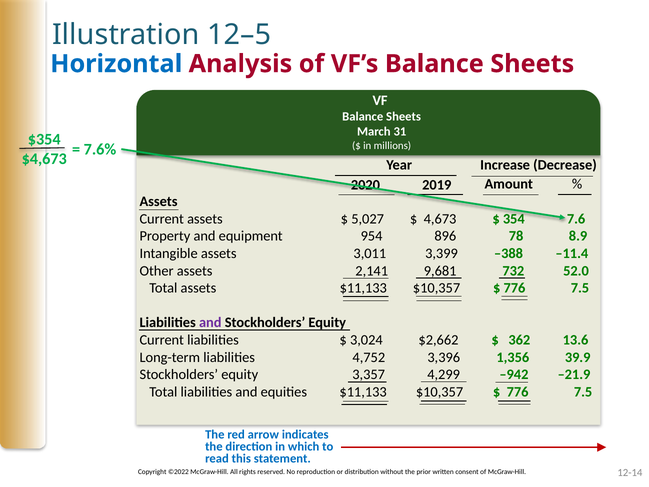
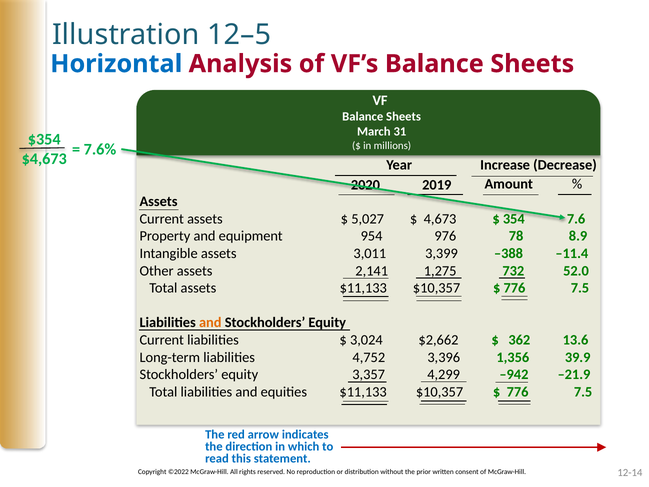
896: 896 -> 976 (445, 236)
9,681: 9,681 -> 1,275 (440, 271)
and colour: purple -> orange (210, 323)
